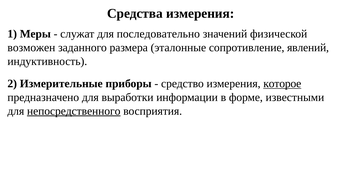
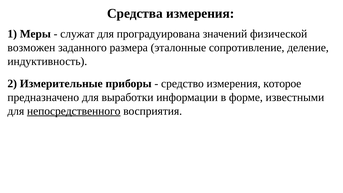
последовательно: последовательно -> проградуирована (158, 34)
явлений: явлений -> деление (308, 48)
которое underline: present -> none (282, 84)
